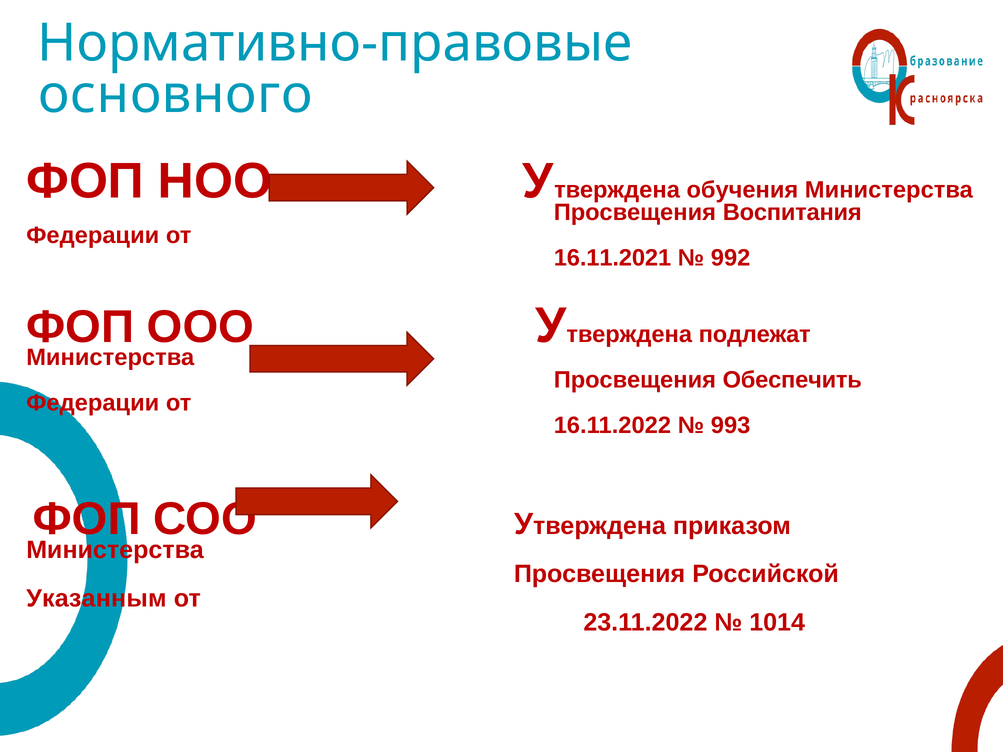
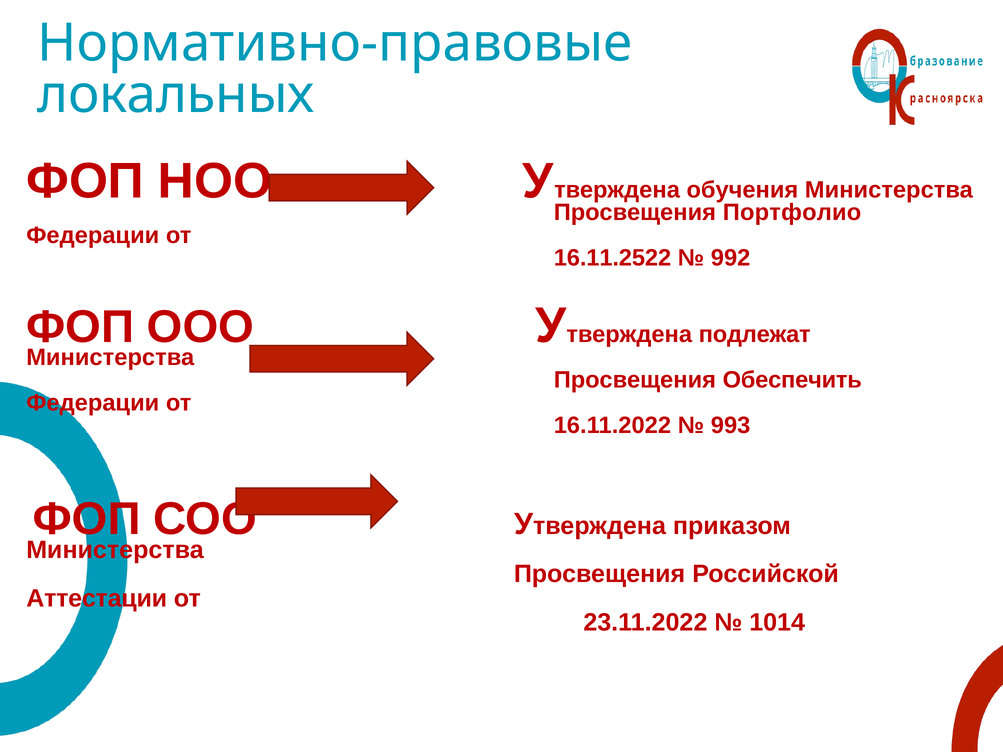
основного: основного -> локальных (176, 95)
Воспитания: Воспитания -> Портфолио (792, 213)
16.11.2021: 16.11.2021 -> 16.11.2522 (613, 258)
Указанным: Указанным -> Аттестации (97, 599)
